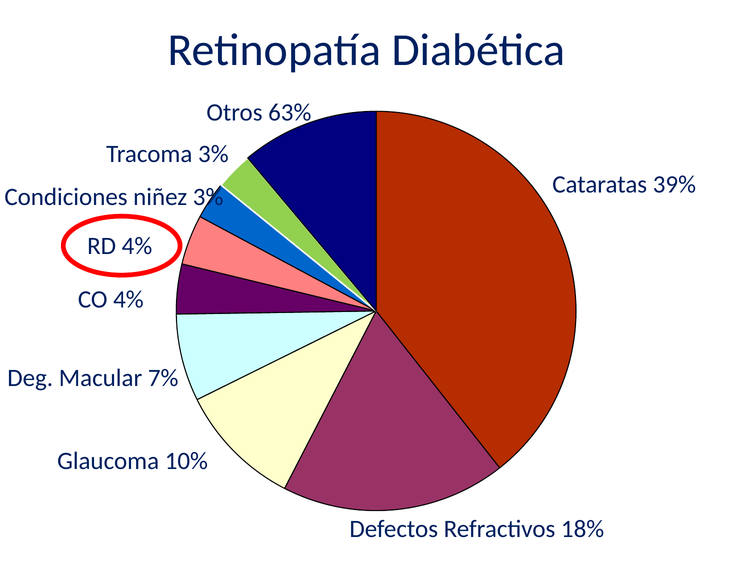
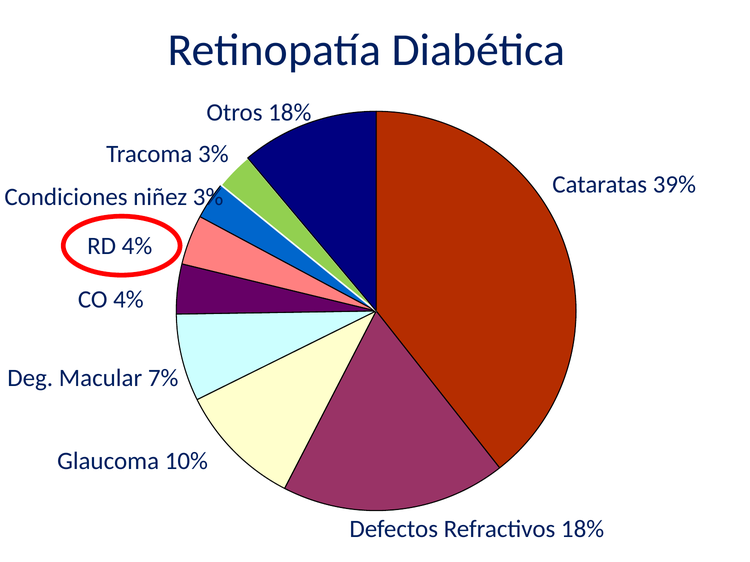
Otros 63%: 63% -> 18% (290, 113)
